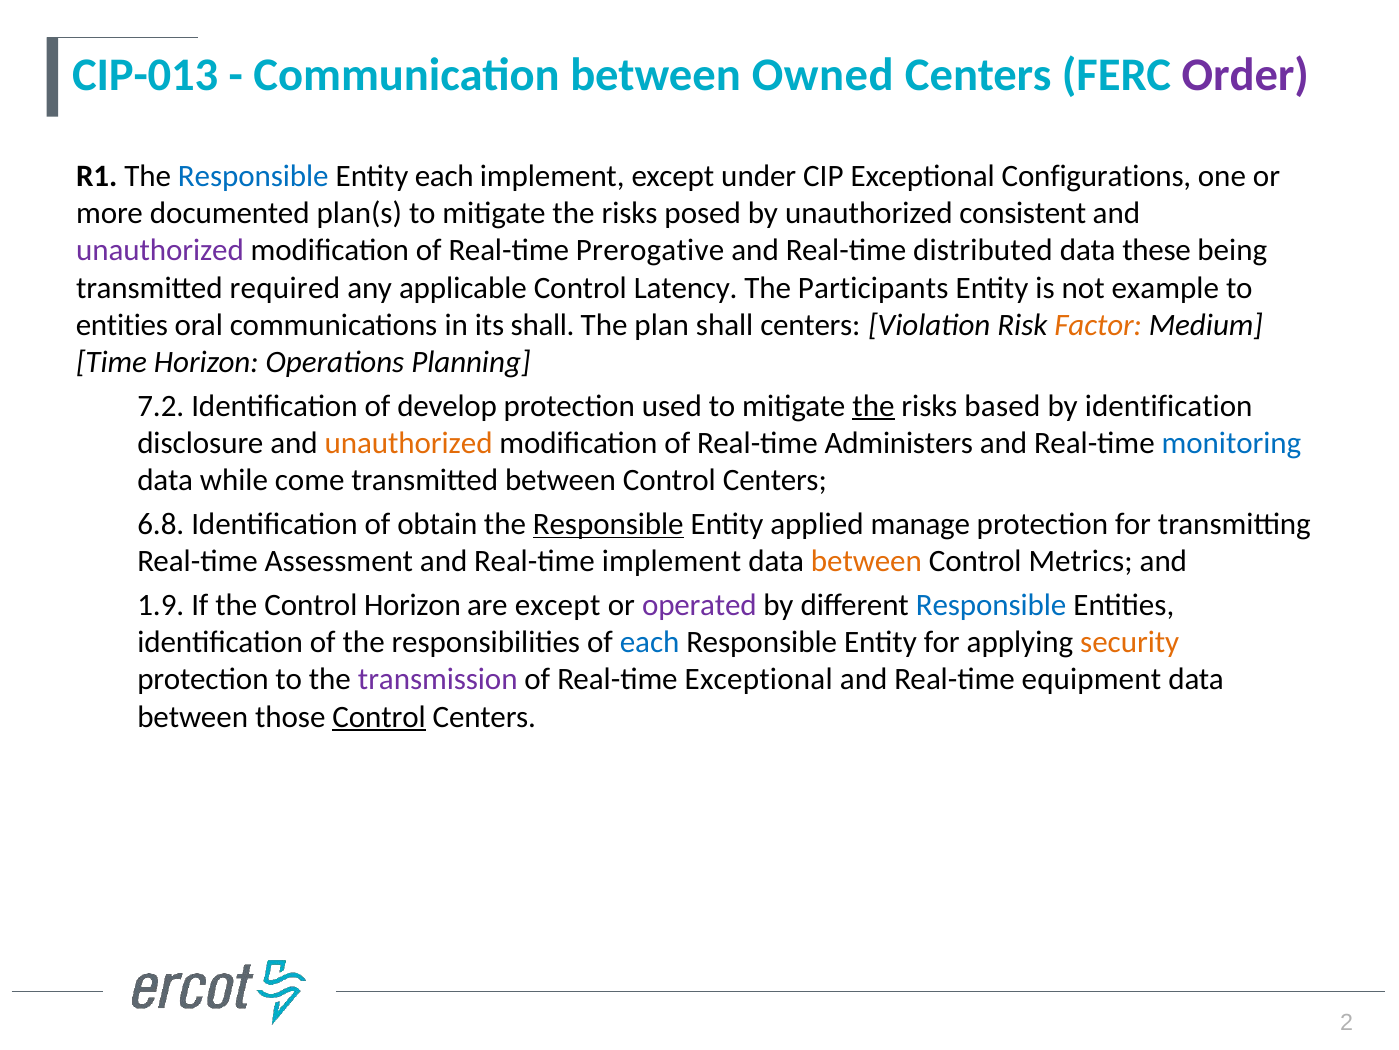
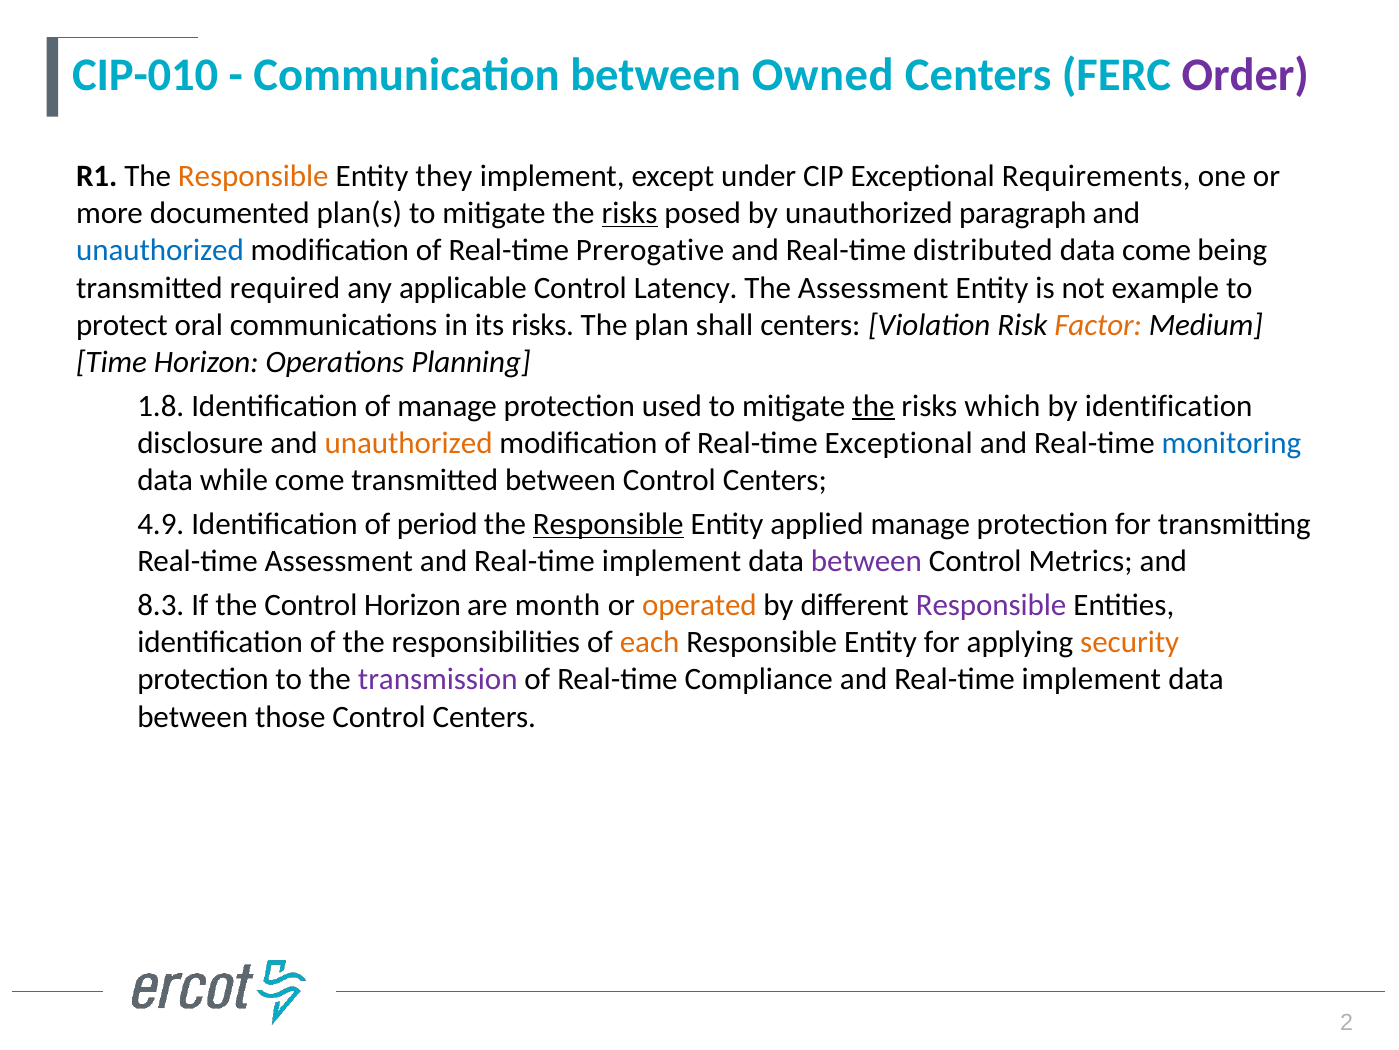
CIP-013: CIP-013 -> CIP-010 (145, 75)
Responsible colour: blue -> orange (253, 176)
Entity each: each -> they (444, 176)
Configurations: Configurations -> Requirements (1096, 176)
risks underline: none -> present (630, 213)
consistent: consistent -> paragraph (1023, 213)
unauthorized colour: purple -> blue (160, 250)
data these: these -> come (1157, 250)
The Participants: Participants -> Assessment (873, 288)
entities: entities -> protect (122, 325)
its shall: shall -> risks (543, 325)
7.2: 7.2 -> 1.8 (161, 406)
of develop: develop -> manage (447, 406)
based: based -> which (1002, 406)
Real-time Administers: Administers -> Exceptional (899, 443)
6.8: 6.8 -> 4.9 (161, 524)
obtain: obtain -> period (437, 524)
between colour: orange -> purple (866, 561)
1.9: 1.9 -> 8.3 (161, 605)
are except: except -> month (558, 605)
operated colour: purple -> orange (699, 605)
Responsible colour: blue -> purple (991, 605)
each colour: blue -> orange (650, 642)
Real-time Exceptional: Exceptional -> Compliance (759, 679)
equipment: equipment -> implement (1091, 679)
Control underline: present -> none (379, 716)
